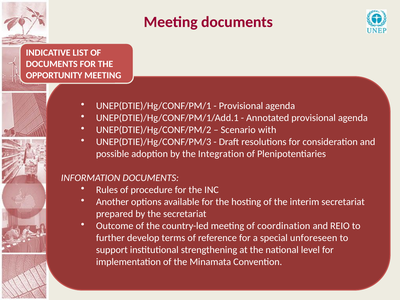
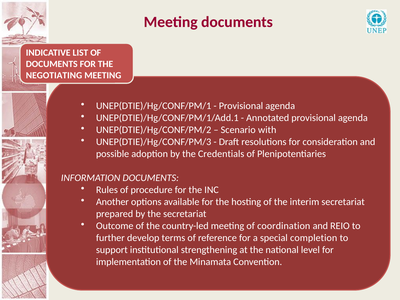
OPPORTUNITY: OPPORTUNITY -> NEGOTIATING (54, 75)
Integration: Integration -> Credentials (221, 154)
unforeseen: unforeseen -> completion (314, 238)
